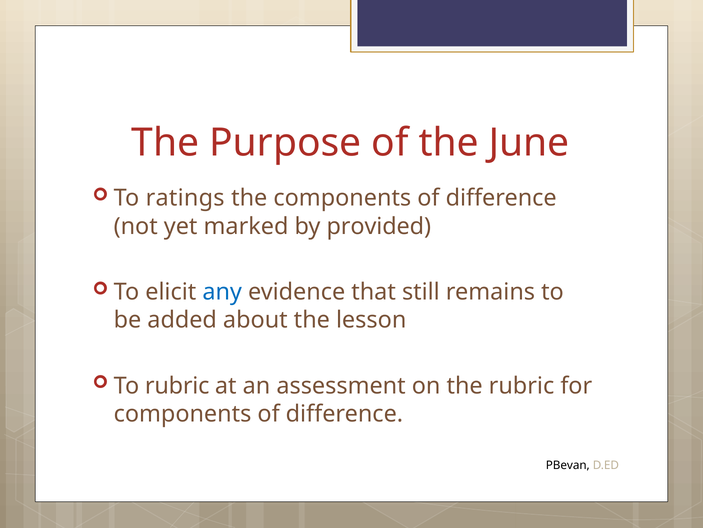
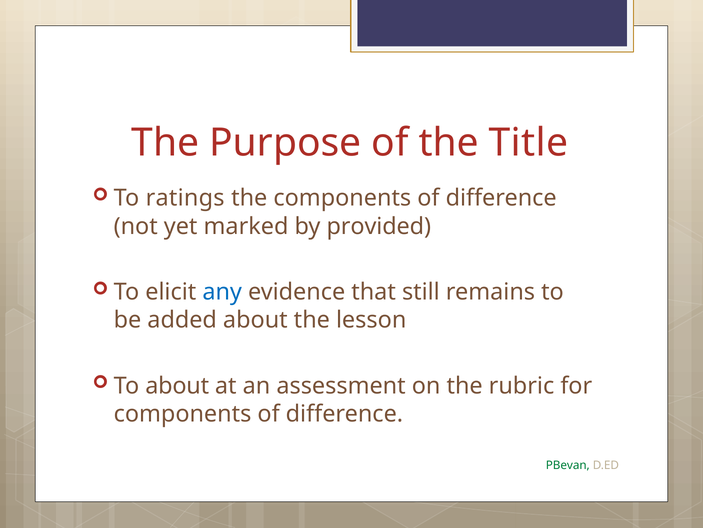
June: June -> Title (529, 143)
To rubric: rubric -> about (177, 385)
PBevan colour: black -> green (568, 465)
